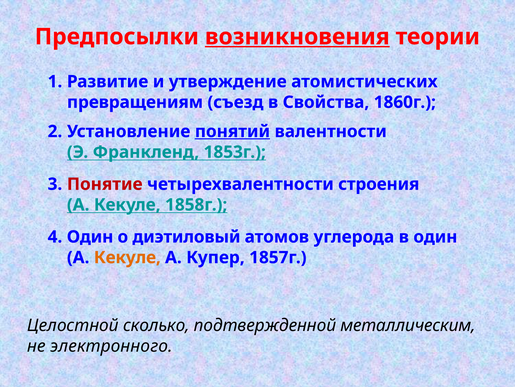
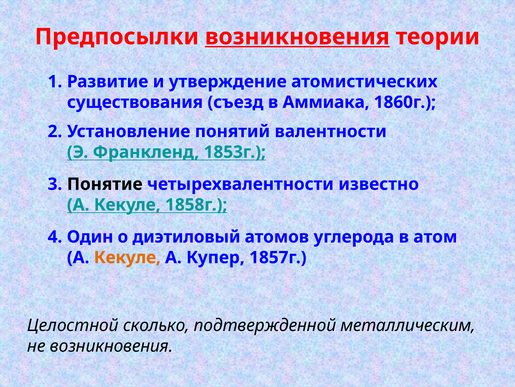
превращениям: превращениям -> существования (135, 102)
Свойства: Свойства -> Аммиака (326, 102)
понятий underline: present -> none (232, 131)
Понятие colour: red -> black (105, 184)
строения: строения -> известно (379, 184)
в один: один -> атом (435, 236)
не электронного: электронного -> возникновения (112, 345)
